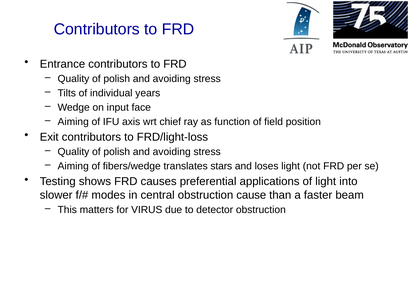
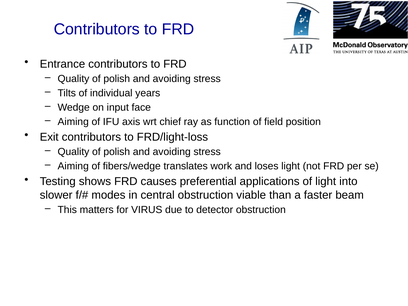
stars: stars -> work (221, 166)
cause: cause -> viable (251, 195)
